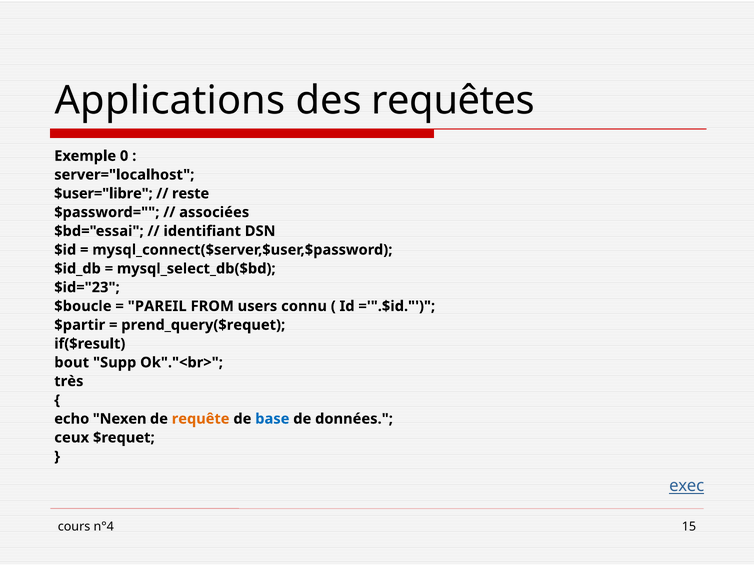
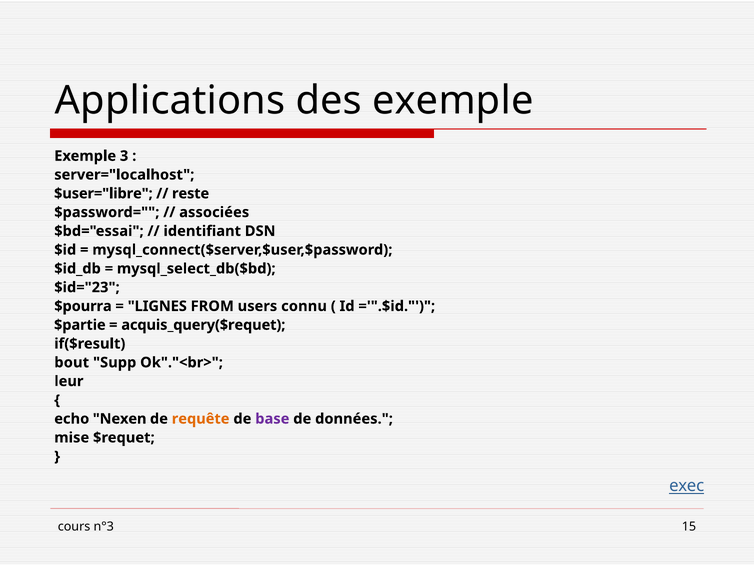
des requêtes: requêtes -> exemple (453, 101)
0: 0 -> 3 (124, 156)
$boucle: $boucle -> $pourra (83, 306)
PAREIL: PAREIL -> LIGNES (157, 306)
$partir: $partir -> $partie (80, 325)
prend_query($requet: prend_query($requet -> acquis_query($requet (203, 325)
très: très -> leur (69, 382)
base colour: blue -> purple (272, 419)
ceux: ceux -> mise (72, 438)
n°4: n°4 -> n°3 (104, 527)
